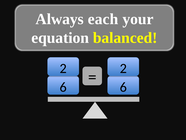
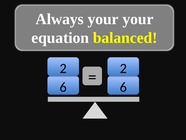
Always each: each -> your (103, 19)
